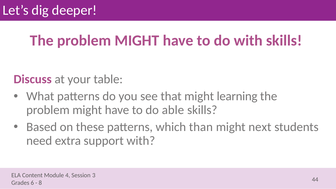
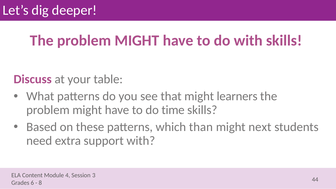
learning: learning -> learners (237, 96)
able: able -> time (173, 110)
